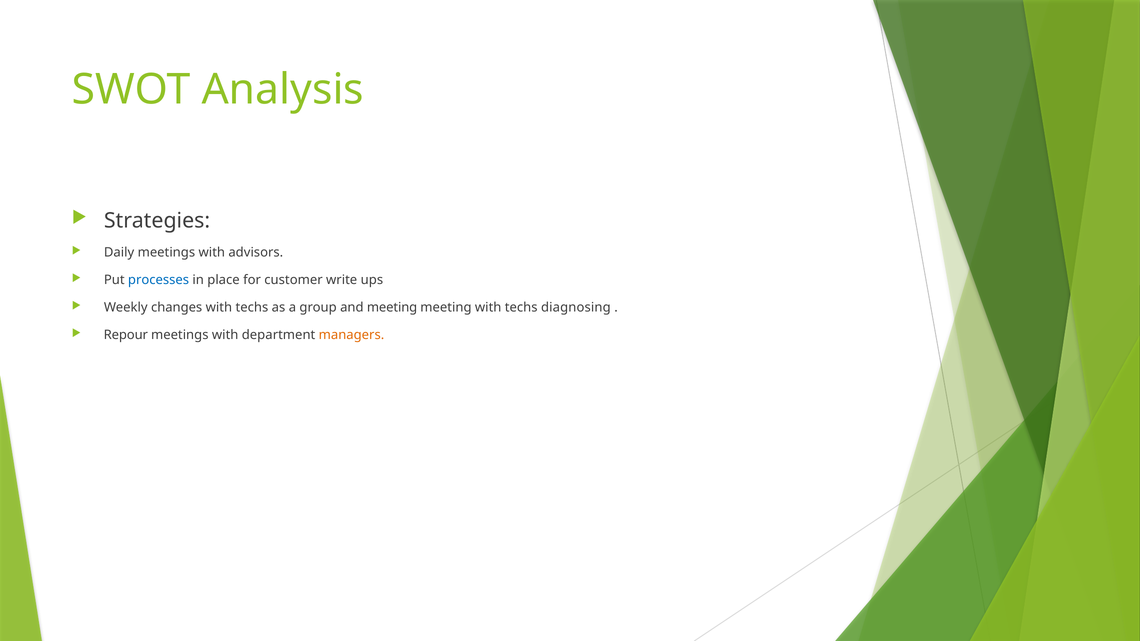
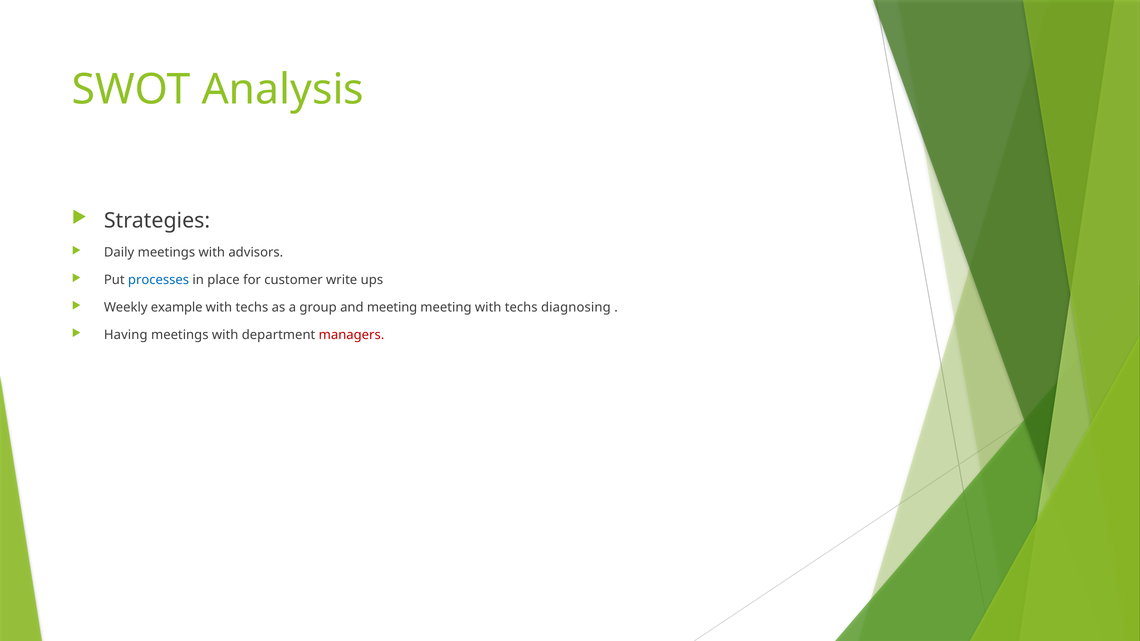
changes: changes -> example (177, 308)
Repour: Repour -> Having (126, 335)
managers colour: orange -> red (351, 335)
